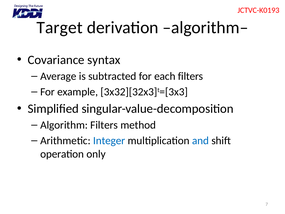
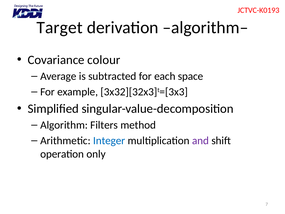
syntax: syntax -> colour (104, 60)
each filters: filters -> space (191, 76)
and colour: blue -> purple (201, 140)
